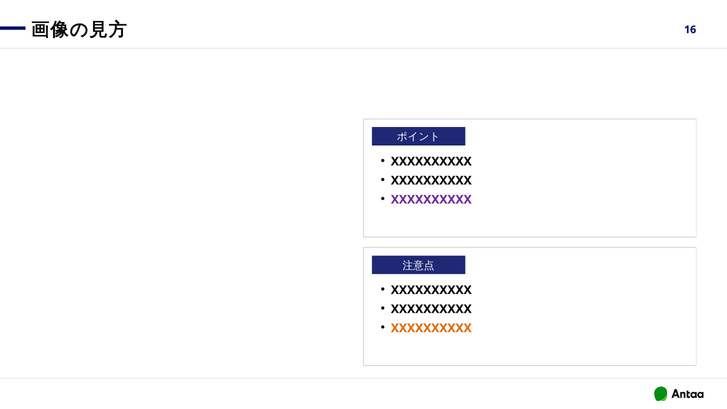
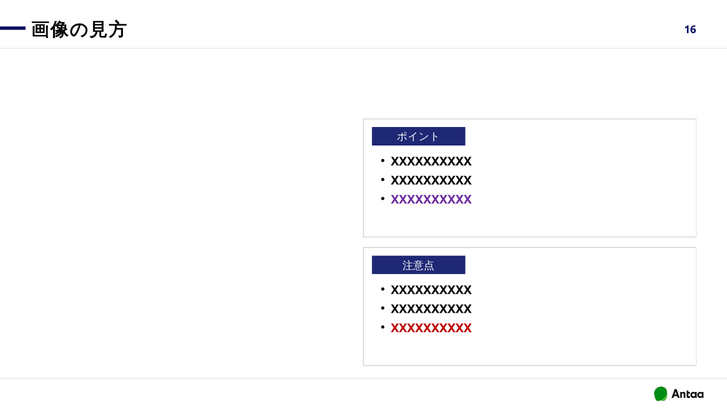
XXXXXXXXXX colour: orange -> red (431, 328)
